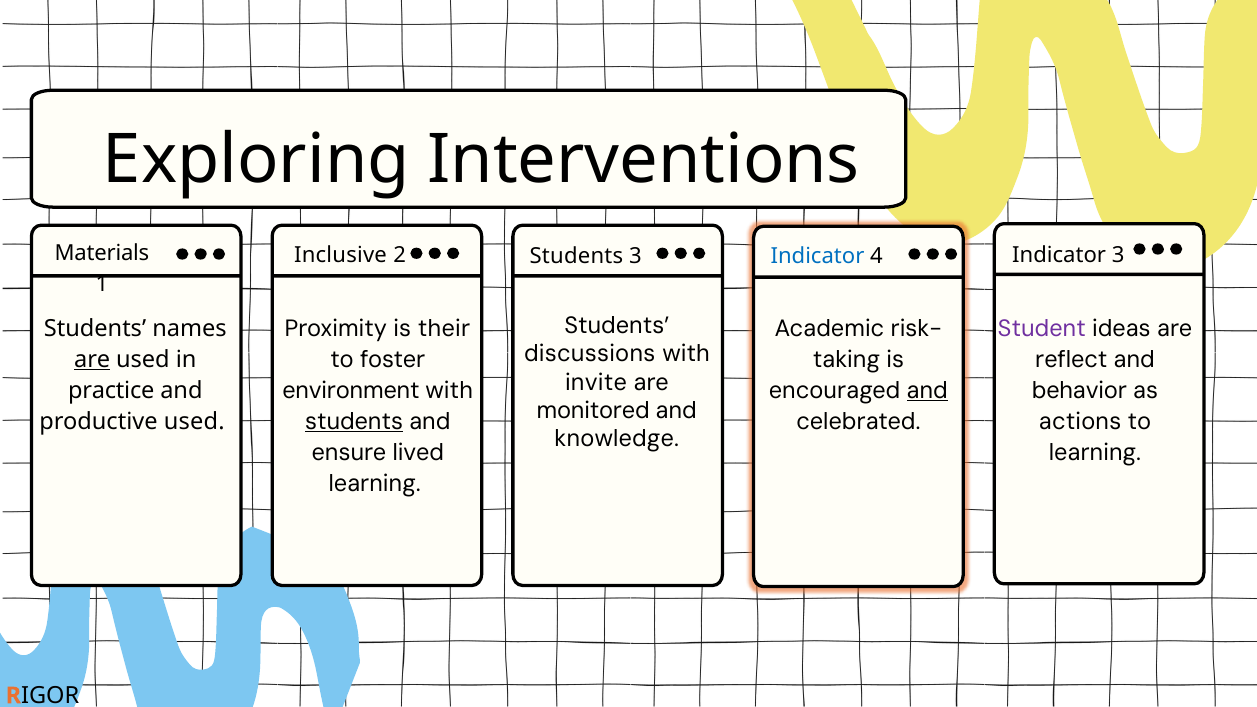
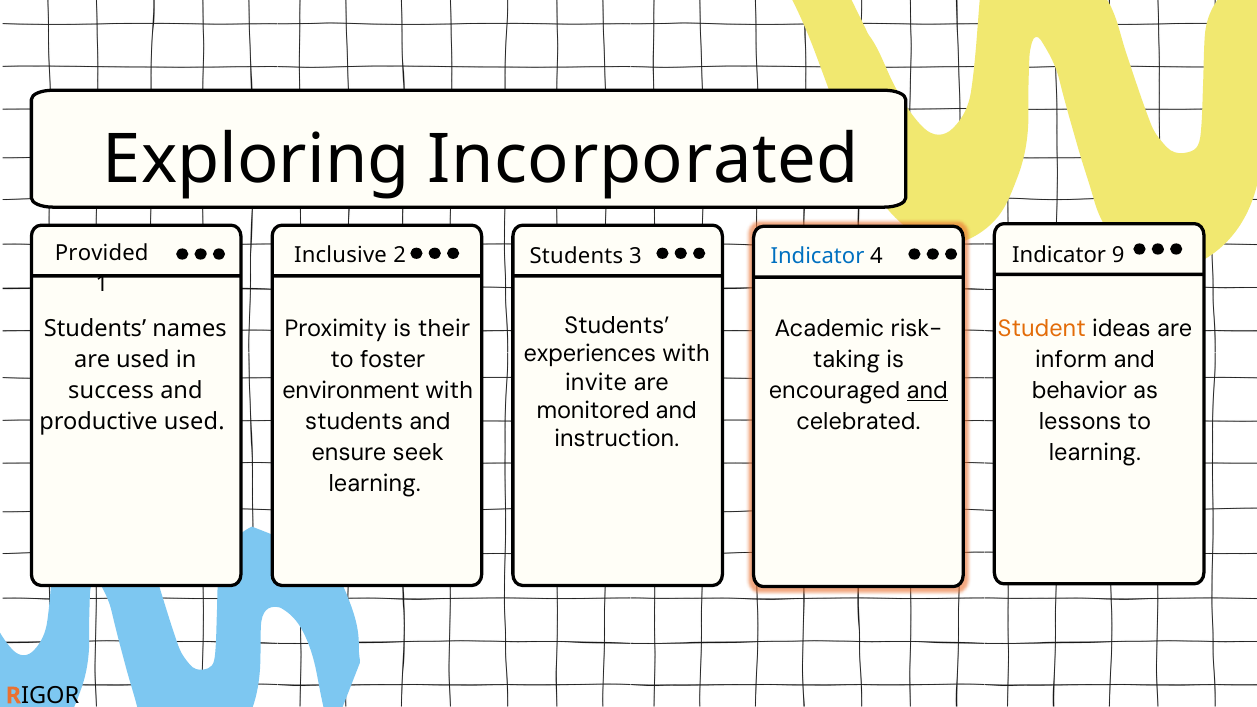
Interventions: Interventions -> Incorporated (643, 160)
Materials: Materials -> Provided (102, 253)
Indicator 3: 3 -> 9 (1118, 255)
Student colour: purple -> orange (1042, 329)
discussions: discussions -> experiences (590, 354)
reflect: reflect -> inform (1071, 360)
are underline: present -> none (92, 360)
practice: practice -> success (111, 391)
actions: actions -> lessons (1080, 421)
students underline: present -> none (354, 422)
knowledge: knowledge -> instruction (617, 439)
lived: lived -> seek (418, 453)
